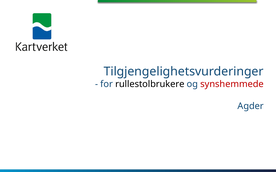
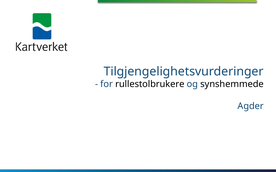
synshemmede colour: red -> black (232, 84)
